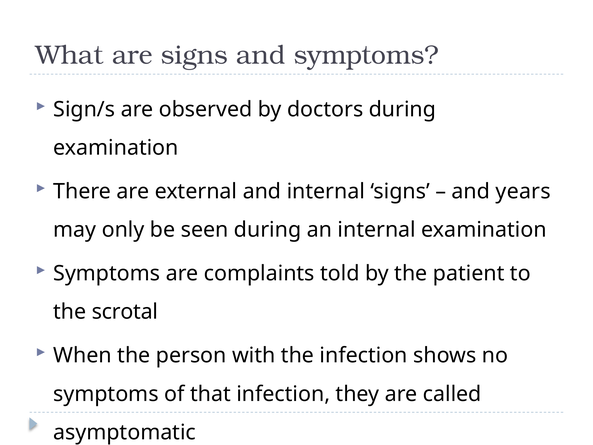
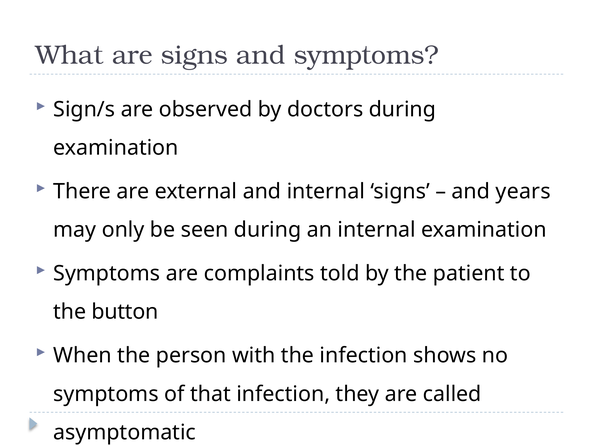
scrotal: scrotal -> button (125, 312)
